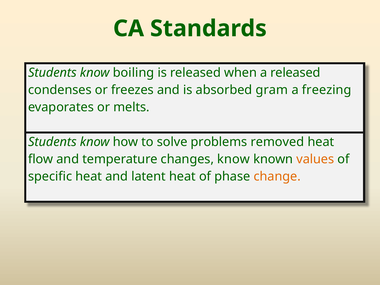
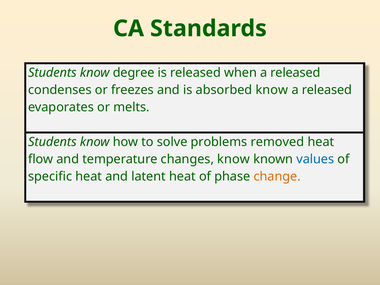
boiling: boiling -> degree (134, 73)
absorbed gram: gram -> know (272, 90)
freezing: freezing -> released (327, 90)
values colour: orange -> blue (315, 159)
